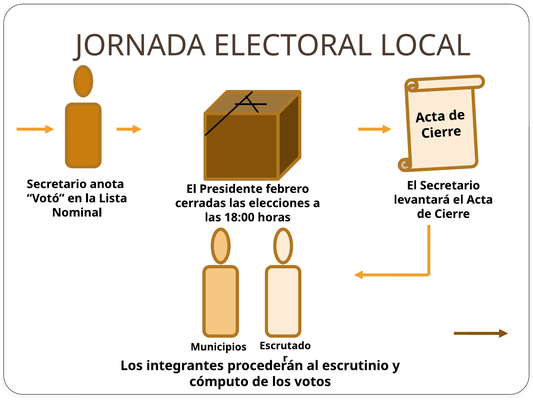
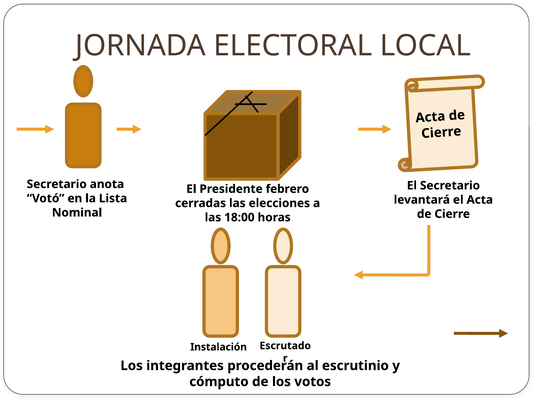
Municipios: Municipios -> Instalación (219, 347)
